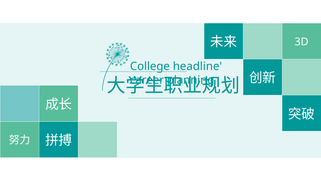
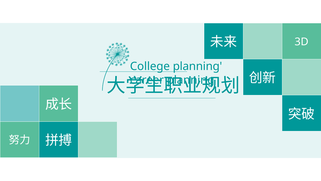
College headline: headline -> planning (198, 66)
